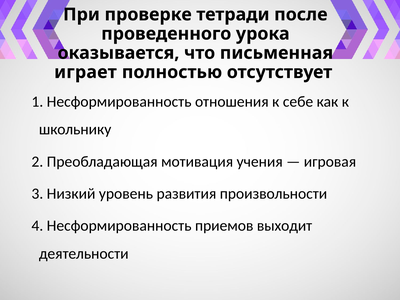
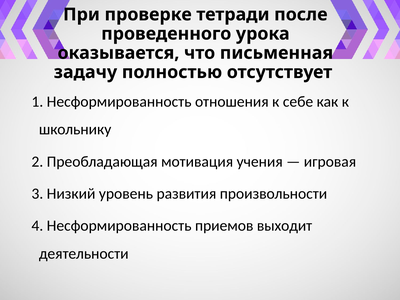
играет: играет -> задачу (85, 72)
